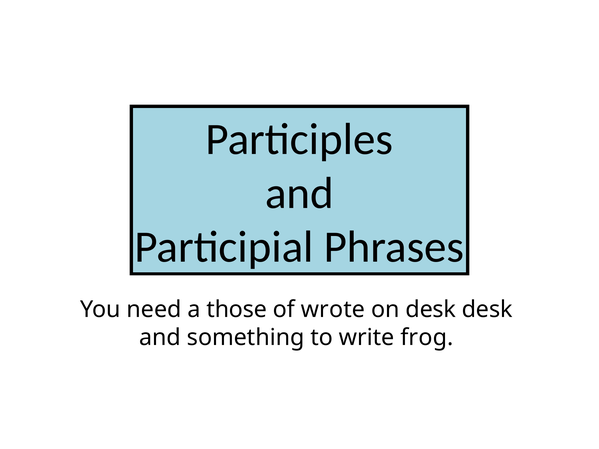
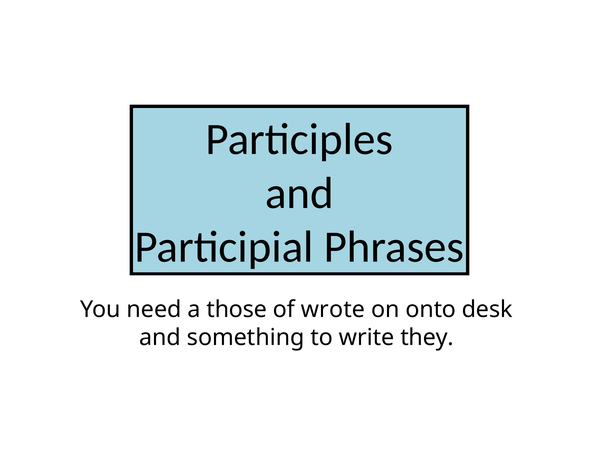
on desk: desk -> onto (431, 310)
frog: frog -> they (427, 338)
